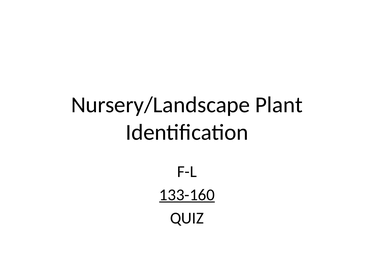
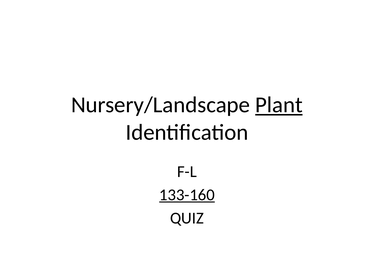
Plant underline: none -> present (279, 105)
